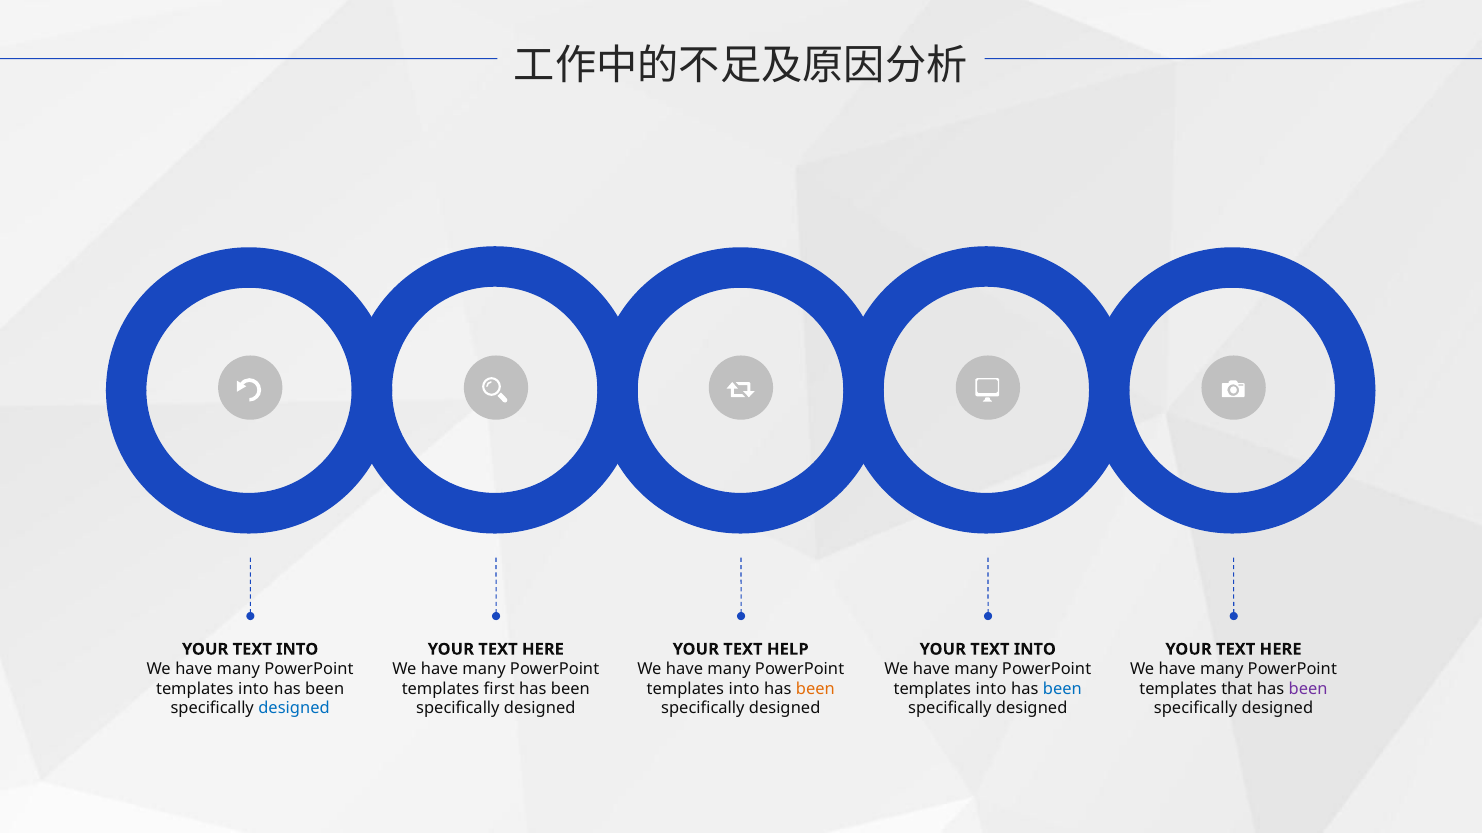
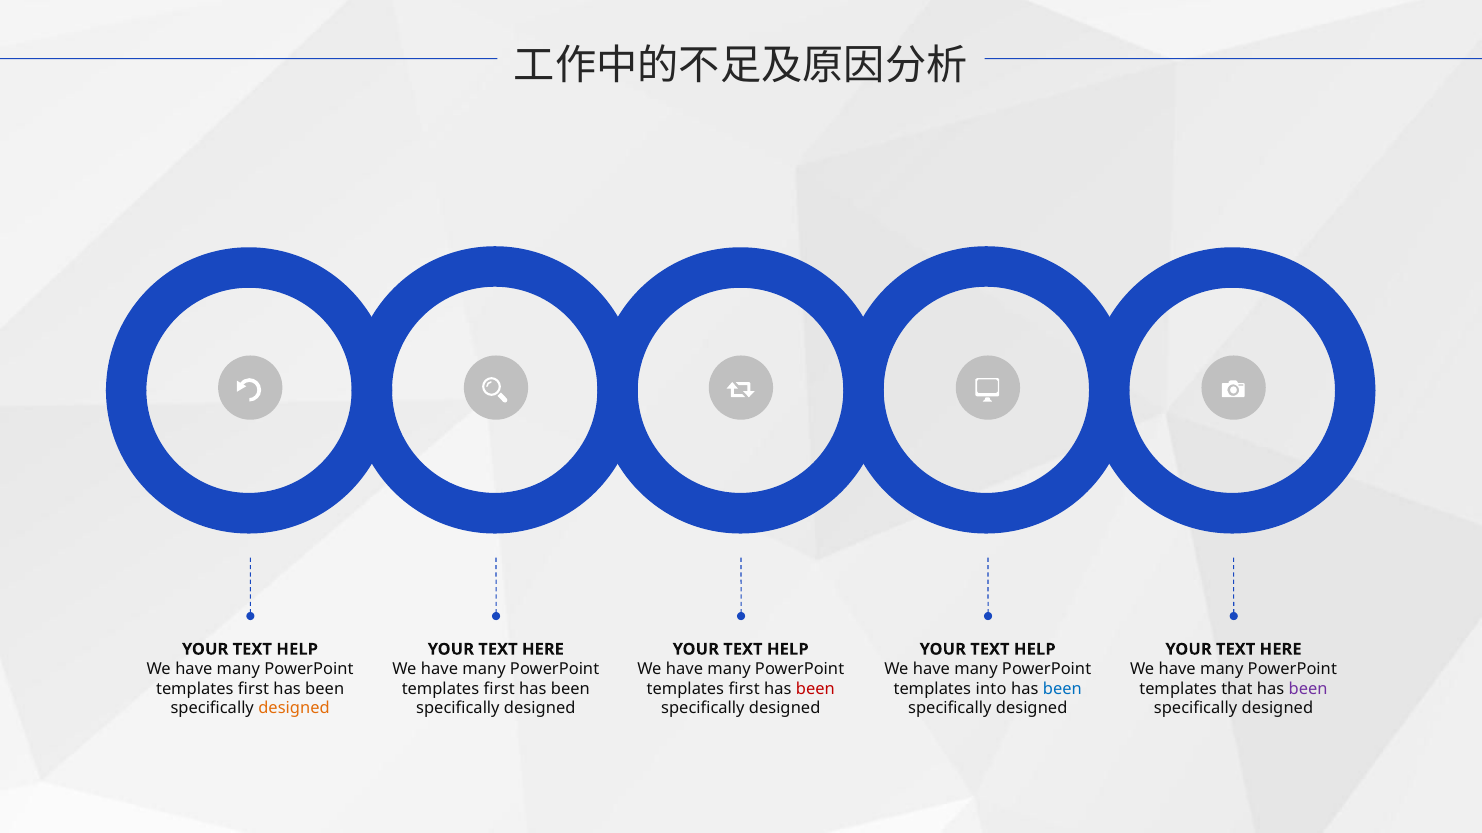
INTO: INTO -> HELP (297, 650)
INTO: INTO -> HELP (1035, 650)
into: into -> first (254, 689)
into: into -> first (744, 689)
been colour: orange -> red (815, 689)
designed colour: blue -> orange (294, 709)
